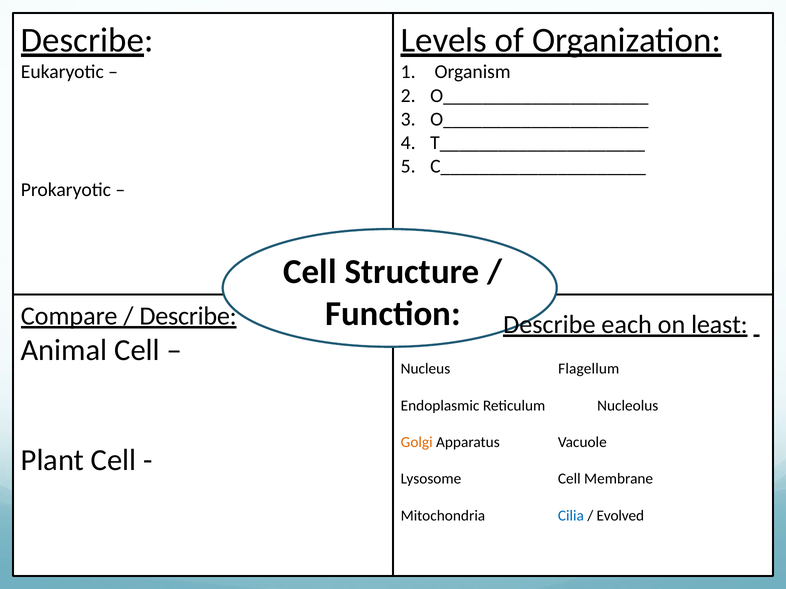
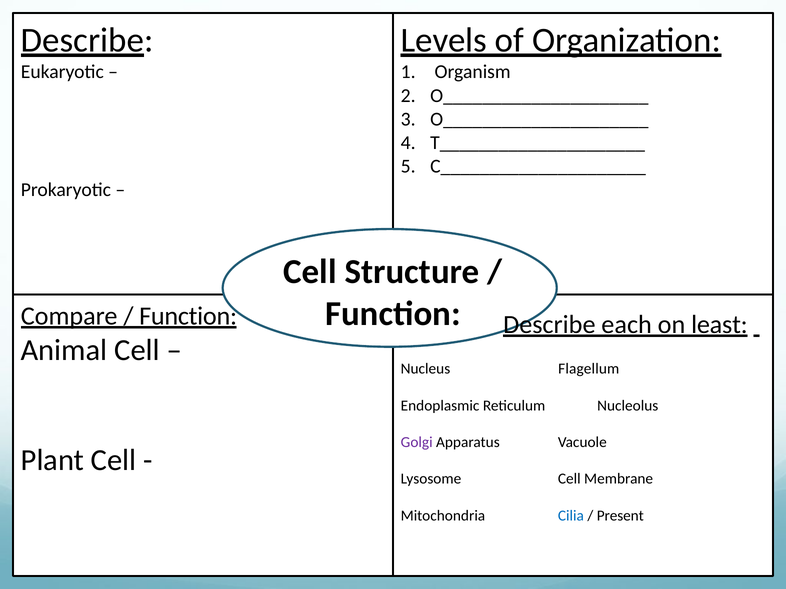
Describe: Describe -> Function (188, 316)
Golgi colour: orange -> purple (417, 443)
Evolved: Evolved -> Present (620, 516)
